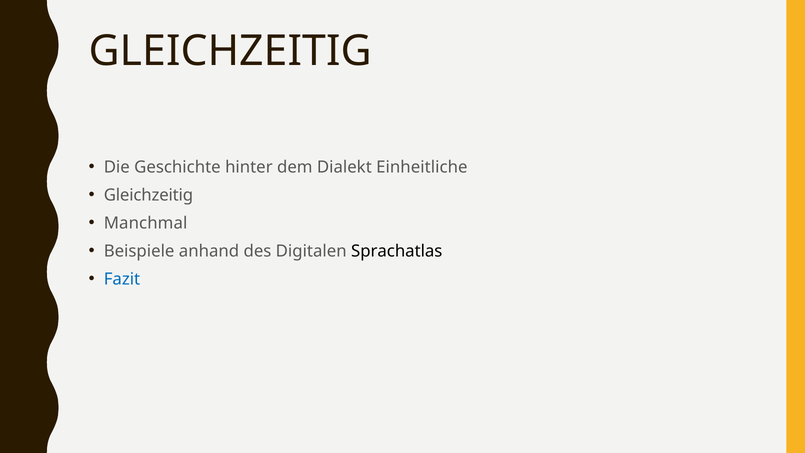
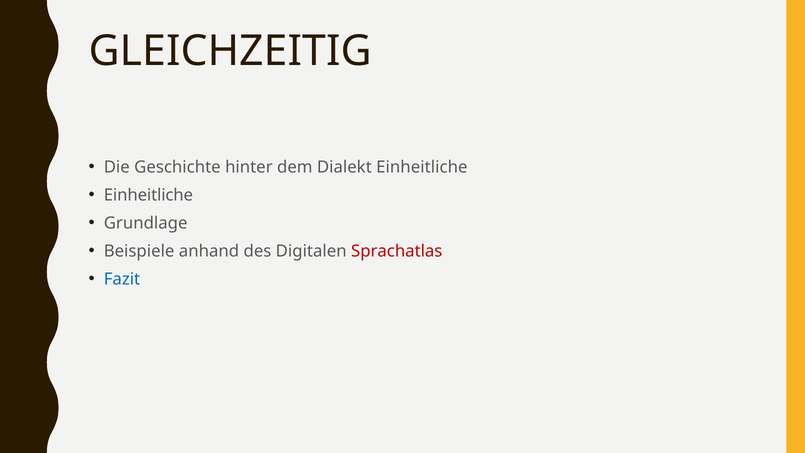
Gleichzeitig: Gleichzeitig -> Einheitliche (148, 195)
Manchmal: Manchmal -> Grundlage (146, 223)
Sprachatlas colour: black -> red (397, 251)
